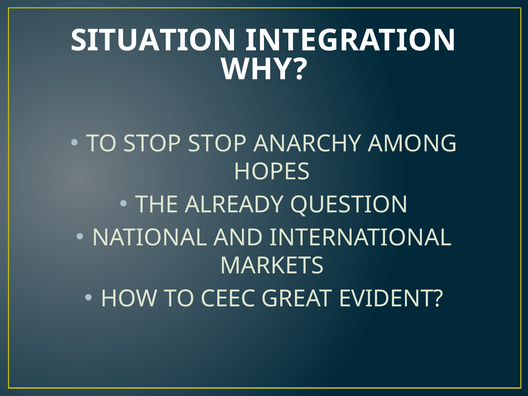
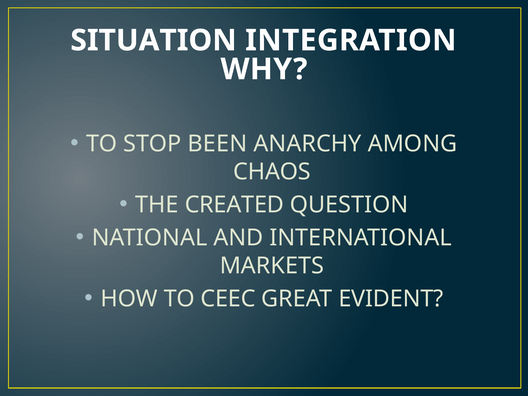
STOP STOP: STOP -> BEEN (217, 144)
HOPES: HOPES -> CHAOS (272, 172)
ALREADY: ALREADY -> CREATED (234, 205)
